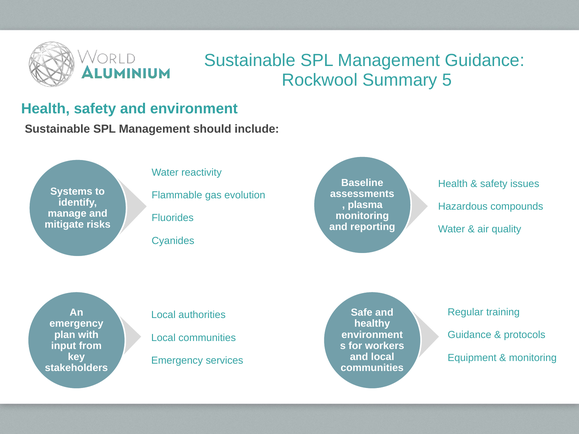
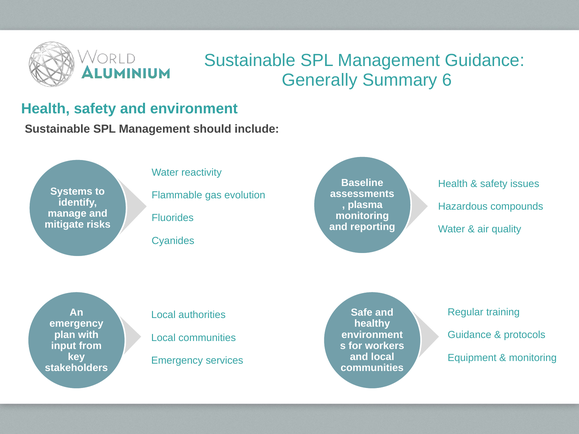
Rockwool: Rockwool -> Generally (320, 80)
5: 5 -> 6 (447, 80)
